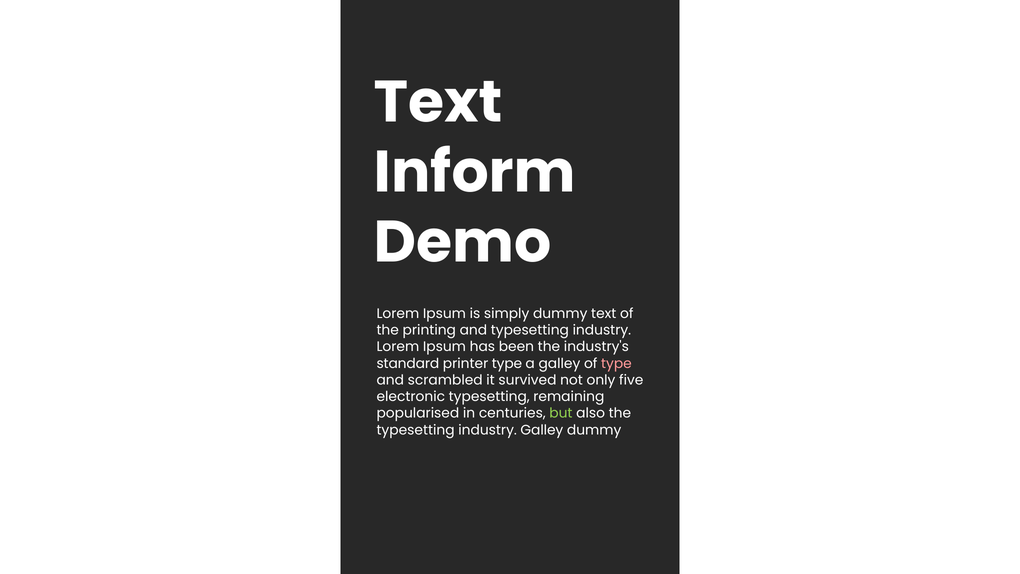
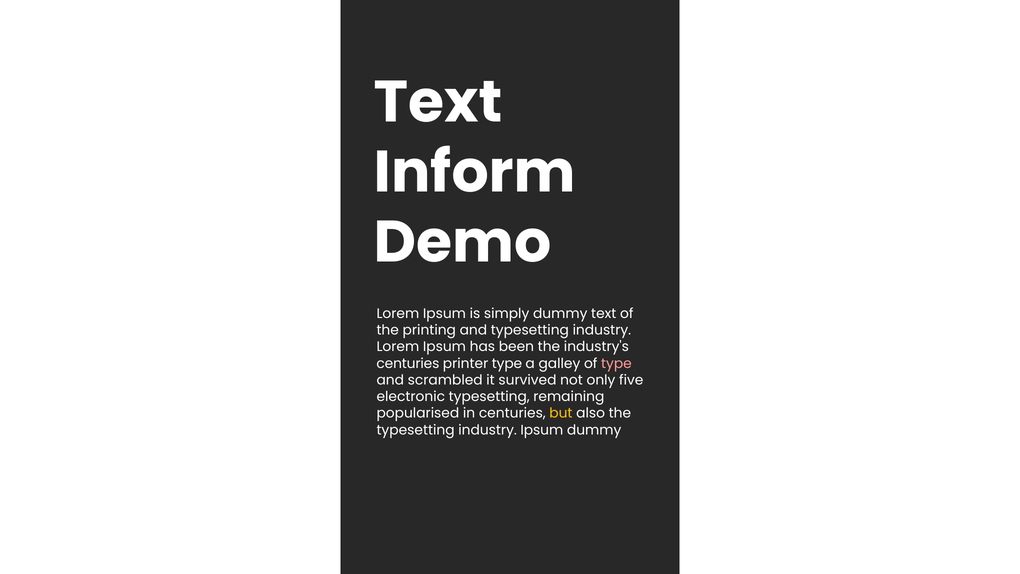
standard: standard -> centuries (408, 363)
but colour: light green -> yellow (561, 413)
industry Galley: Galley -> Ipsum (542, 430)
